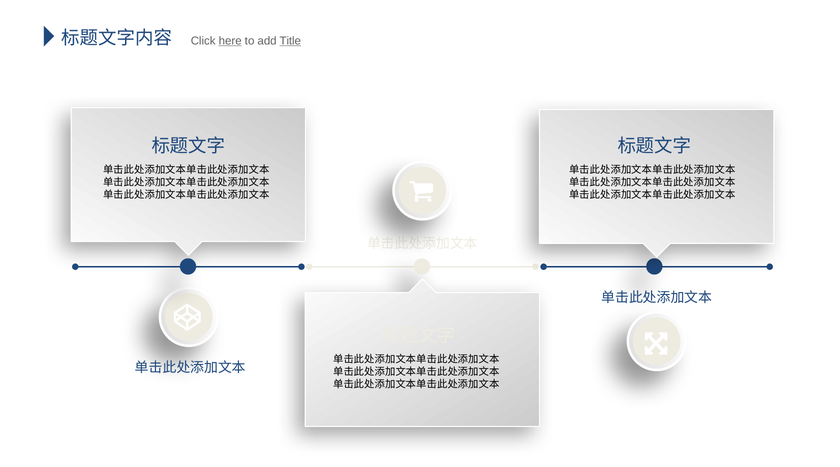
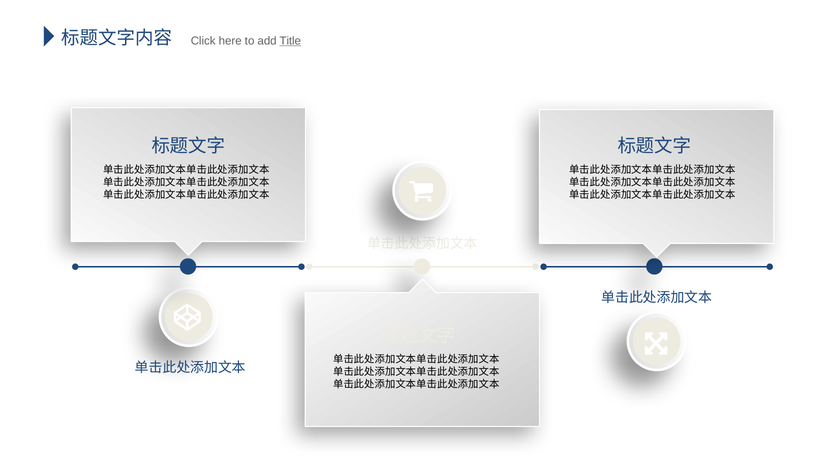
here underline: present -> none (230, 41)
